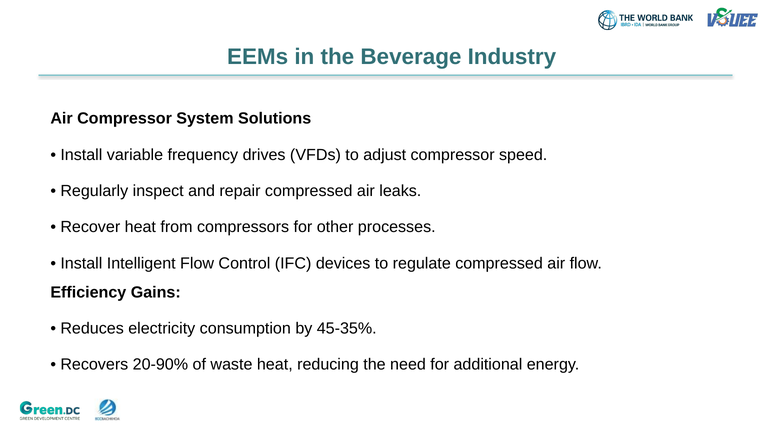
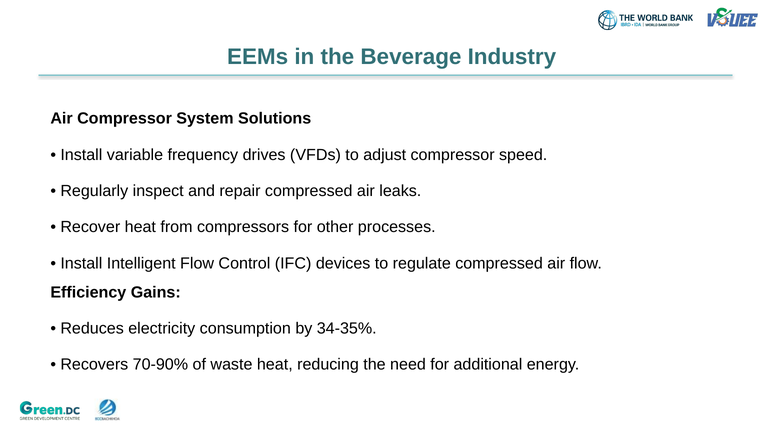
45-35%: 45-35% -> 34-35% (347, 328)
20-90%: 20-90% -> 70-90% (160, 364)
